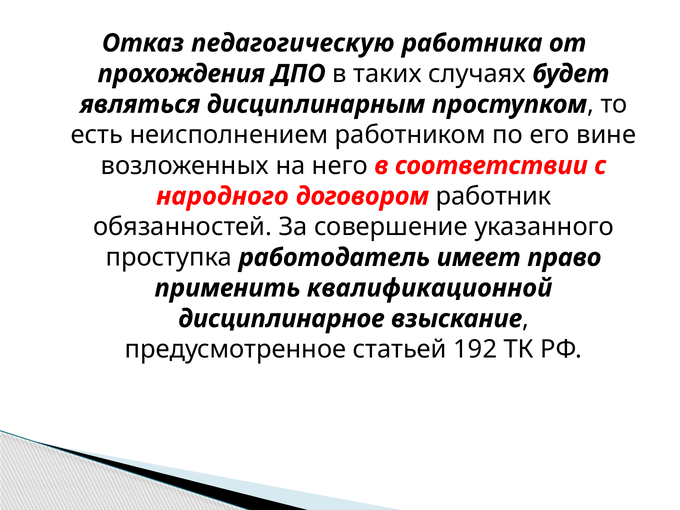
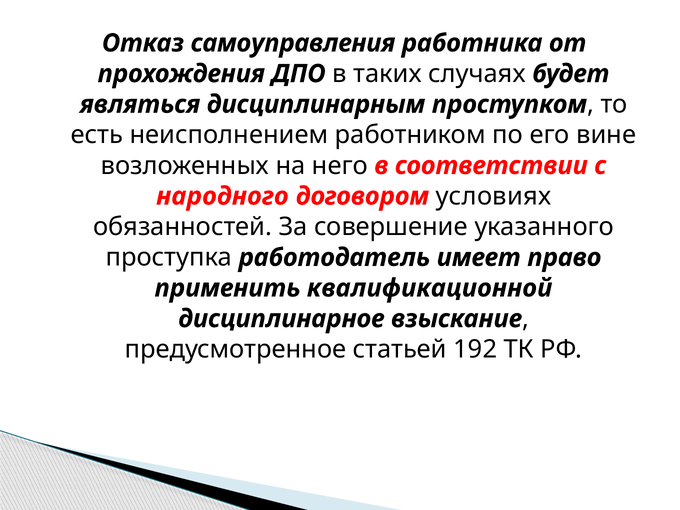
педагогическую: педагогическую -> самоуправления (293, 43)
работник: работник -> условиях (493, 196)
